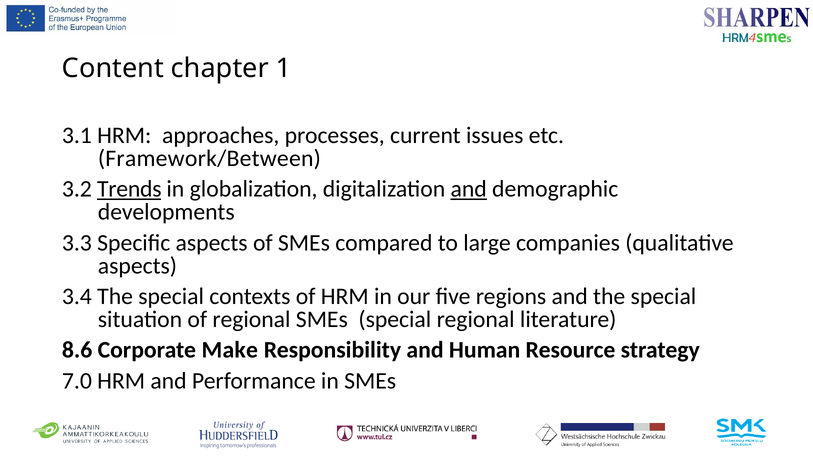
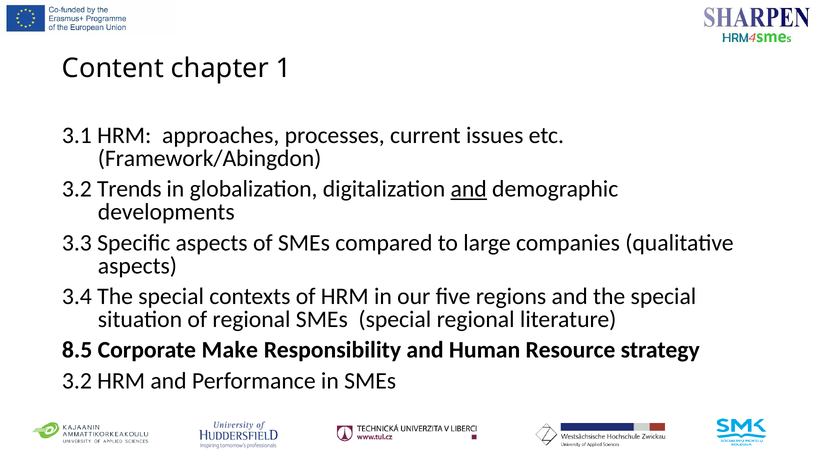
Framework/Between: Framework/Between -> Framework/Abingdon (210, 158)
Trends underline: present -> none (129, 189)
8.6: 8.6 -> 8.5 (77, 350)
7.0: 7.0 -> 3.2 (77, 381)
